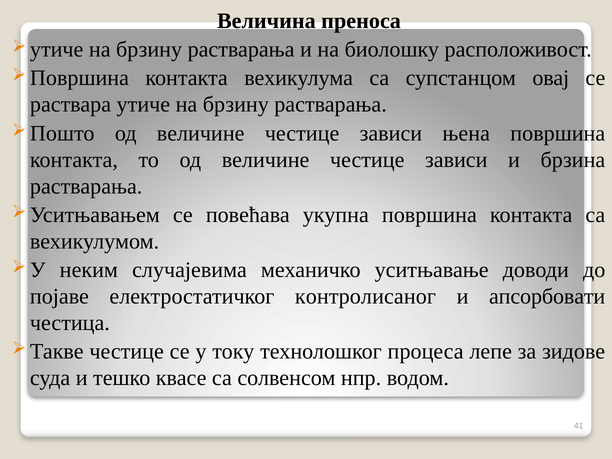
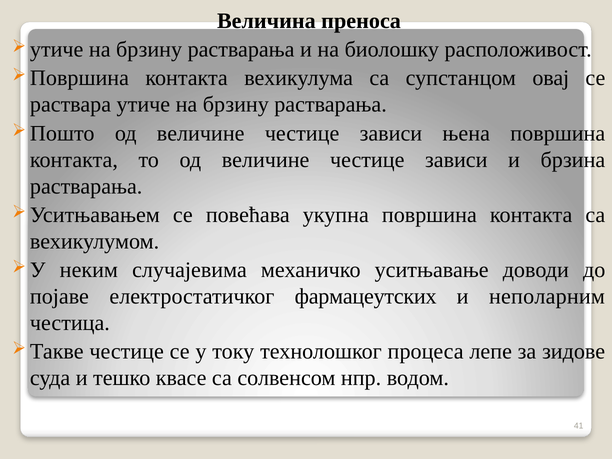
контролисаног: контролисаног -> фармацеутских (366, 297)
апсорбовати: апсорбовати -> неполарним (547, 297)
